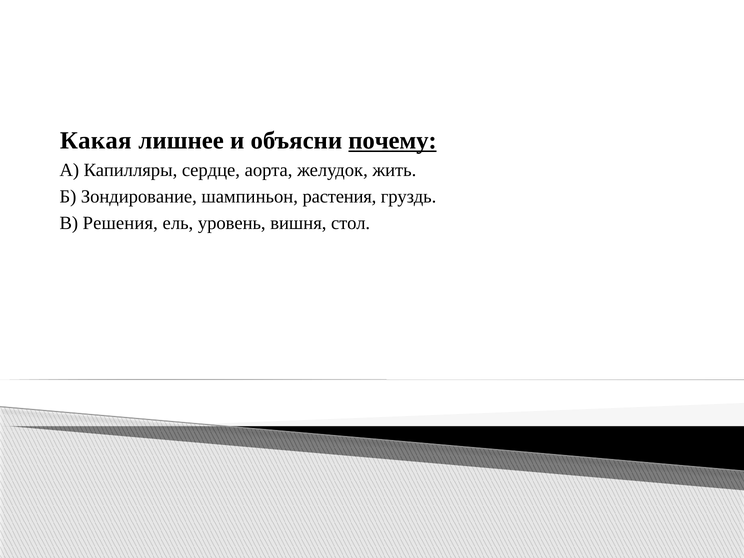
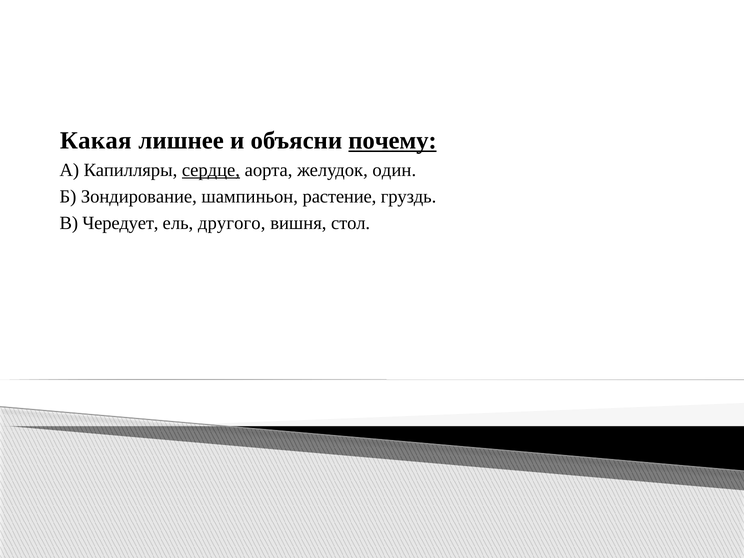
сердце underline: none -> present (211, 170)
жить: жить -> один (394, 170)
растения: растения -> растение (339, 197)
Решения: Решения -> Чередует (120, 223)
уровень: уровень -> другого (232, 223)
